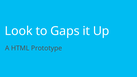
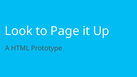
Gaps: Gaps -> Page (65, 31)
